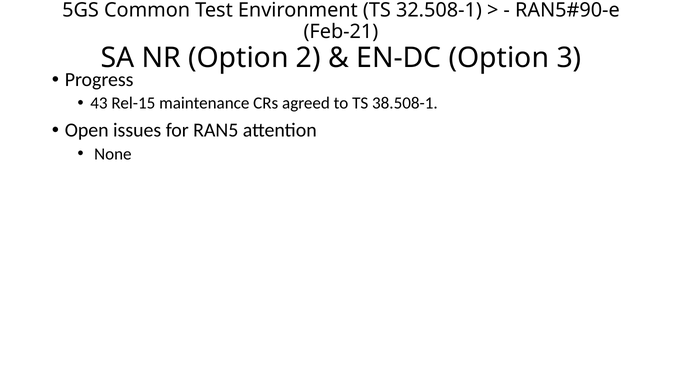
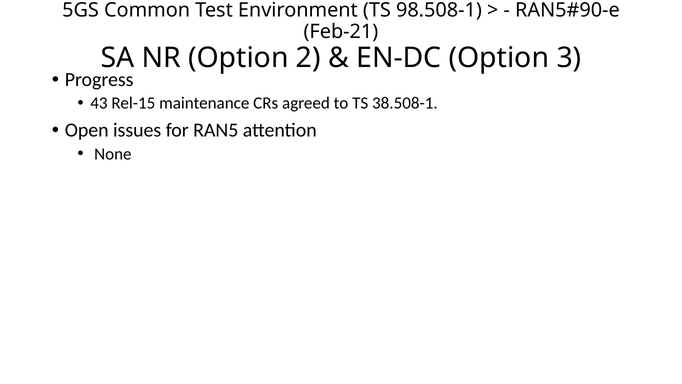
32.508-1: 32.508-1 -> 98.508-1 (439, 10)
